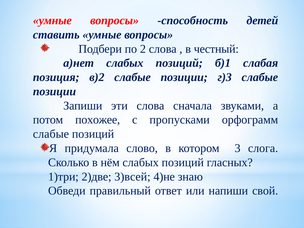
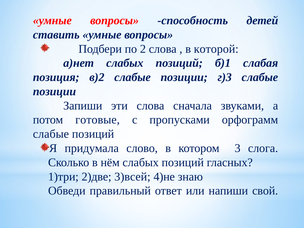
честный: честный -> которой (216, 49)
похожее: похожее -> готовые (98, 120)
